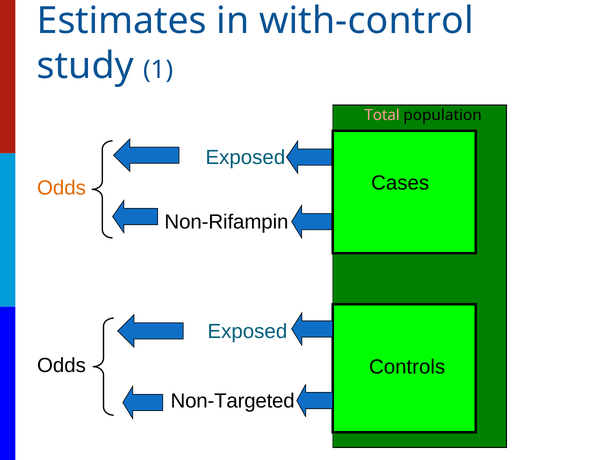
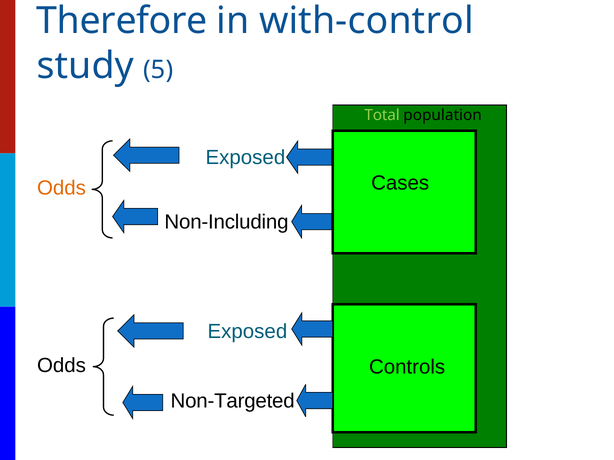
Estimates: Estimates -> Therefore (122, 21)
1: 1 -> 5 (158, 70)
Total colour: pink -> light green (382, 115)
Non-Rifampin: Non-Rifampin -> Non-Including (227, 222)
